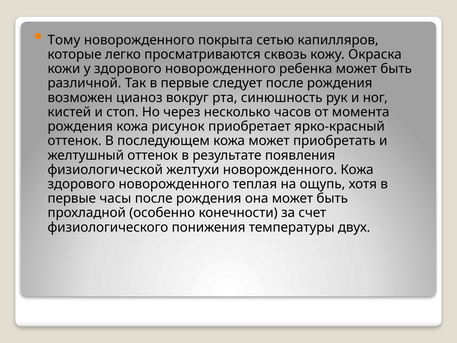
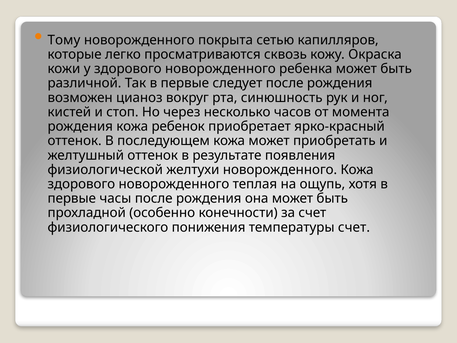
рисунок: рисунок -> ребенок (178, 126)
температуры двух: двух -> счет (354, 227)
